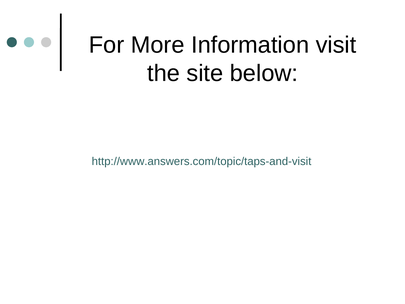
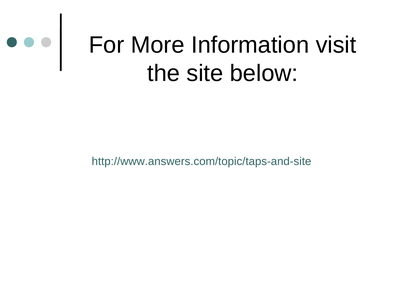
http://www.answers.com/topic/taps-and-visit: http://www.answers.com/topic/taps-and-visit -> http://www.answers.com/topic/taps-and-site (202, 161)
